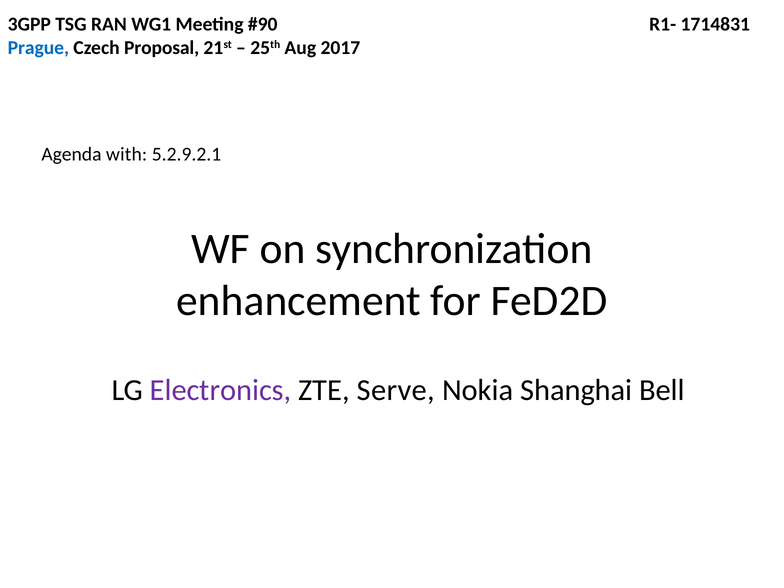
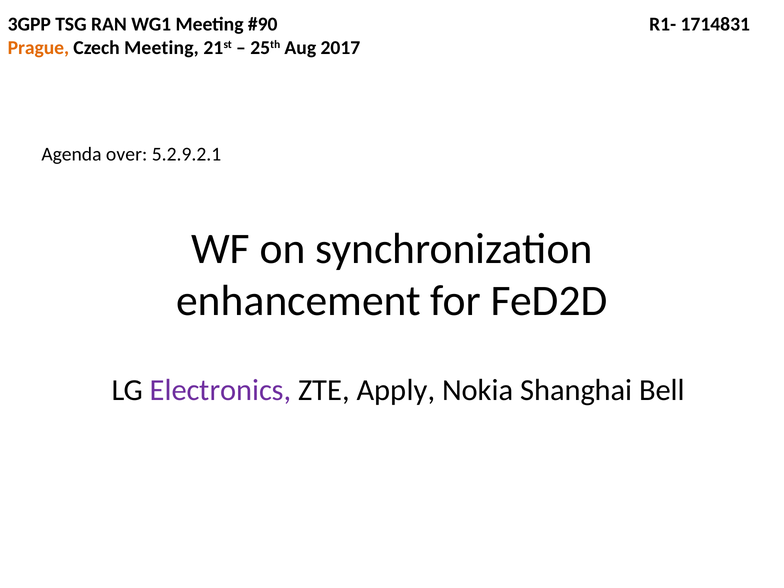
Prague colour: blue -> orange (38, 48)
Czech Proposal: Proposal -> Meeting (161, 48)
with: with -> over (127, 154)
Serve: Serve -> Apply (396, 390)
